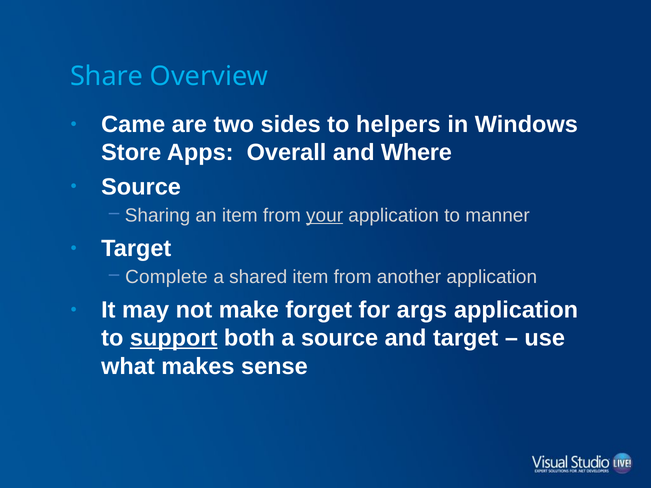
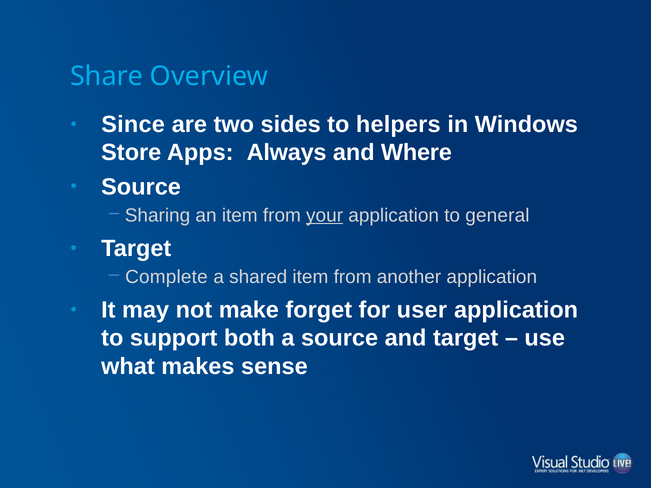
Came: Came -> Since (133, 125)
Overall: Overall -> Always (287, 153)
manner: manner -> general (497, 216)
args: args -> user (422, 310)
support underline: present -> none (174, 338)
